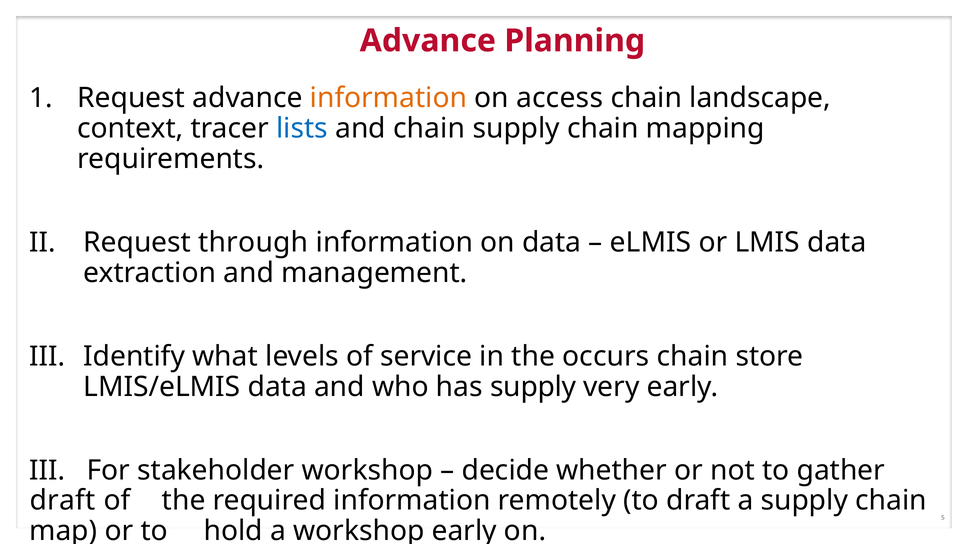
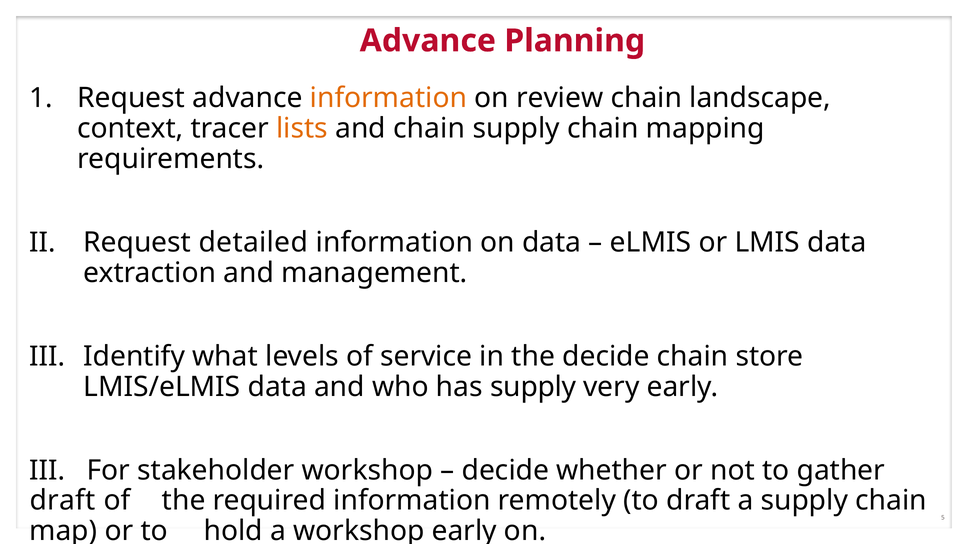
access: access -> review (560, 98)
lists colour: blue -> orange (302, 129)
through: through -> detailed (253, 243)
the occurs: occurs -> decide (606, 357)
